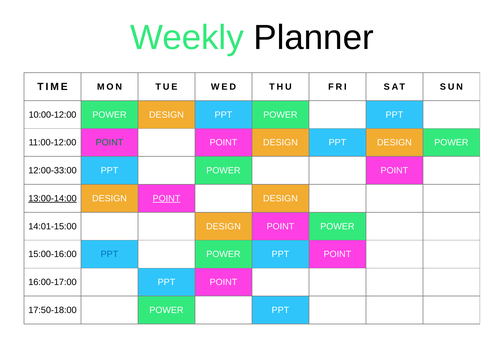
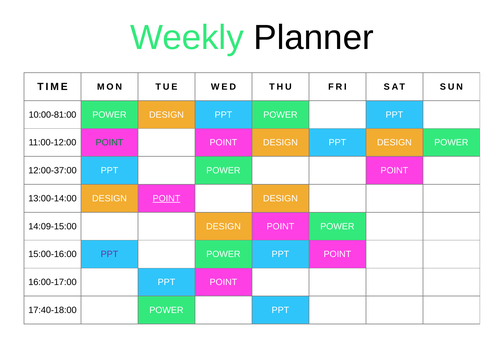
10:00-12:00: 10:00-12:00 -> 10:00-81:00 (53, 115)
12:00-33:00: 12:00-33:00 -> 12:00-37:00 (52, 171)
13:00-14:00 underline: present -> none (52, 198)
14:01-15:00: 14:01-15:00 -> 14:09-15:00 (52, 226)
PPT colour: blue -> purple (109, 254)
17:50-18:00: 17:50-18:00 -> 17:40-18:00 (52, 310)
